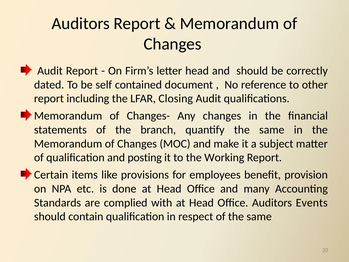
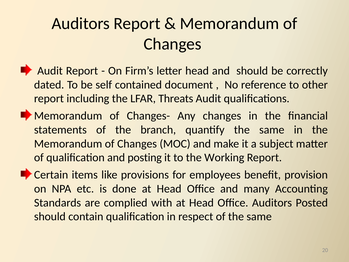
Closing: Closing -> Threats (176, 99)
Events: Events -> Posted (312, 202)
